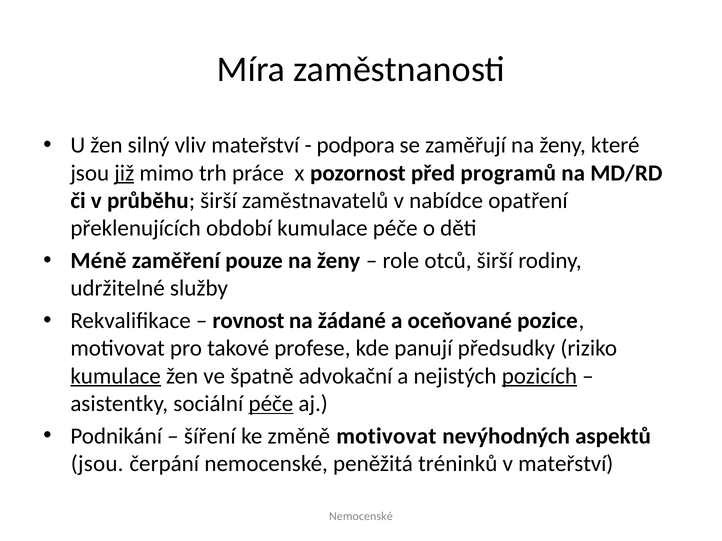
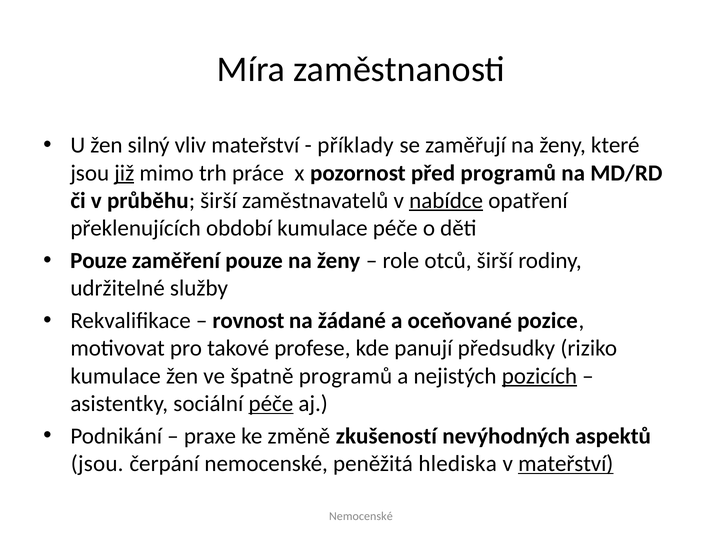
podpora: podpora -> příklady (356, 145)
nabídce underline: none -> present (446, 201)
Méně: Méně -> Pouze (99, 261)
kumulace underline: present -> none (116, 376)
špatně advokační: advokační -> programů (345, 376)
šíření: šíření -> praxe (210, 436)
změně motivovat: motivovat -> zkušeností (386, 436)
tréninků: tréninků -> hlediska (458, 464)
mateřství underline: none -> present (566, 464)
